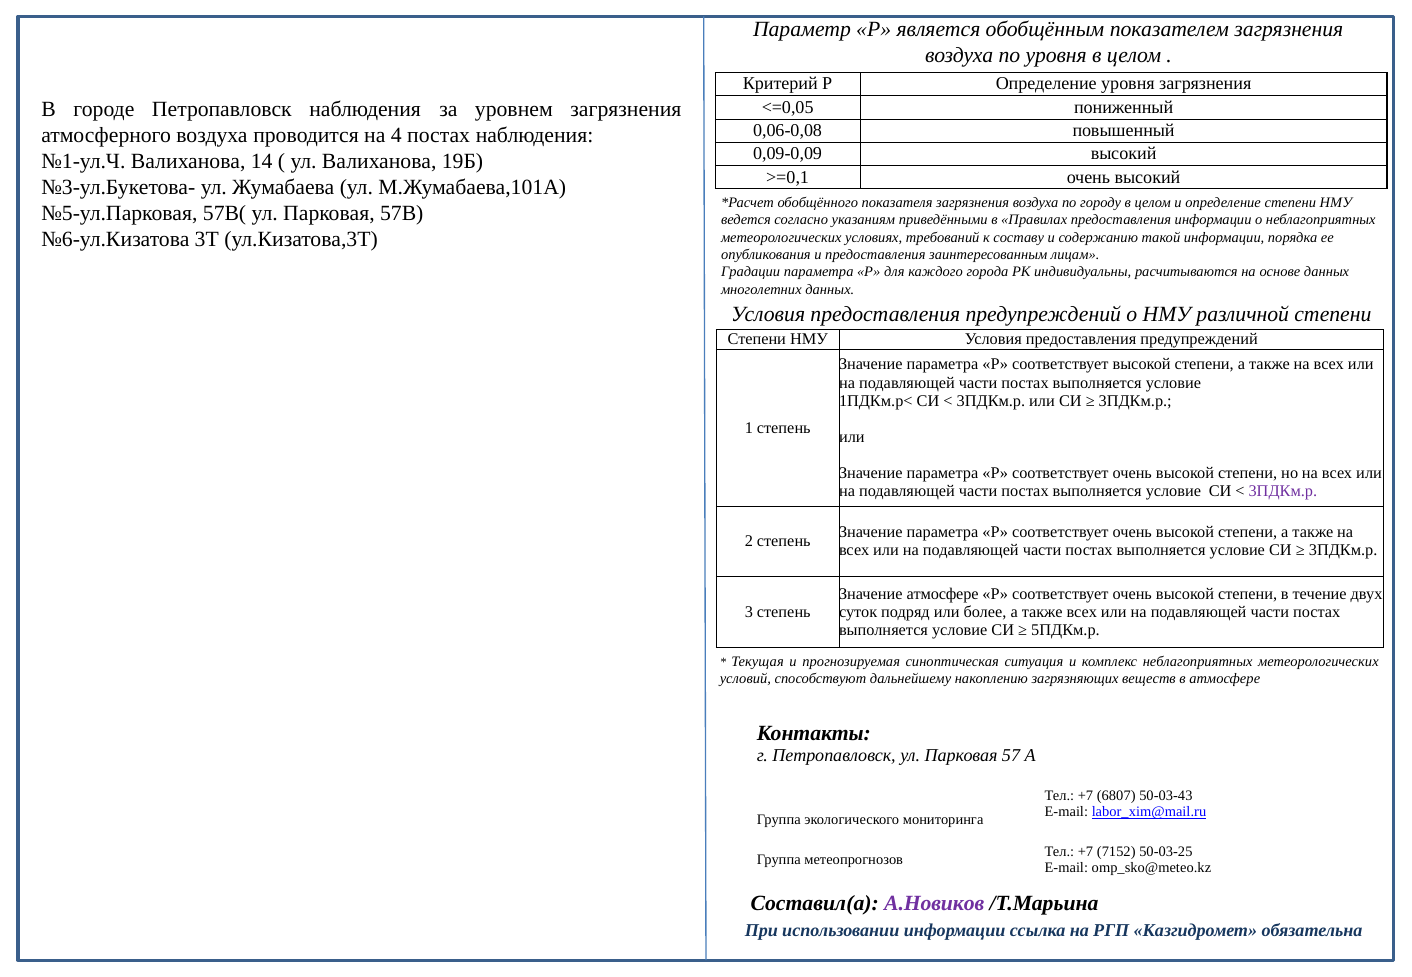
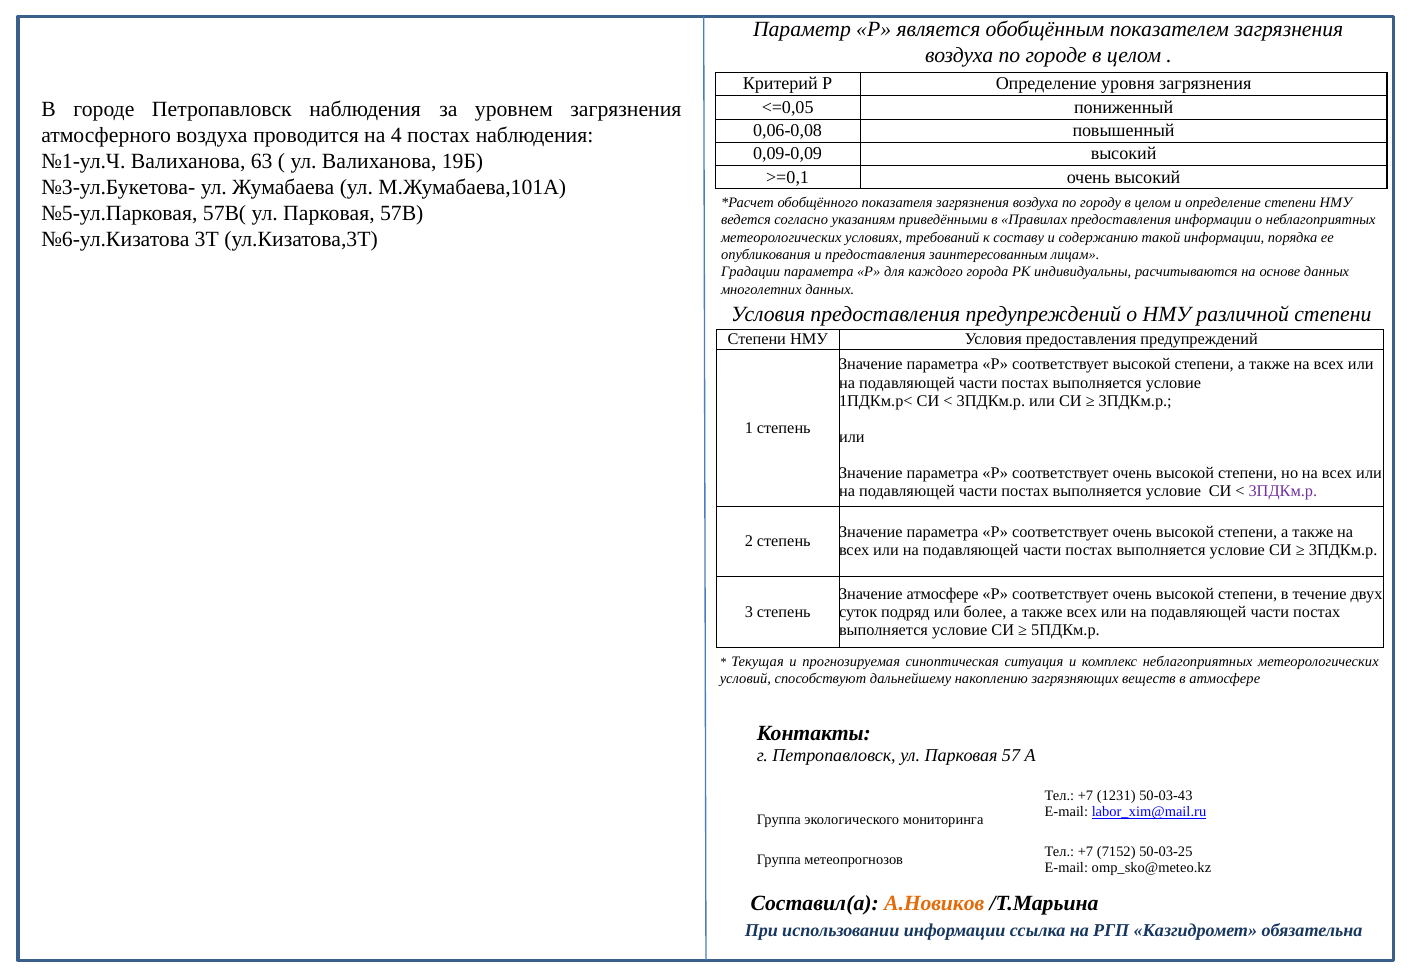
по уровня: уровня -> городе (1056, 55)
14: 14 -> 63 (262, 162)
6807: 6807 -> 1231 (1116, 796)
А.Новиков colour: purple -> orange (934, 903)
